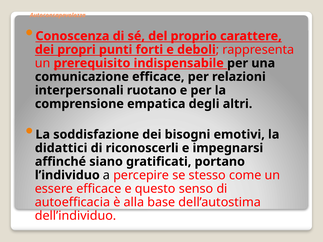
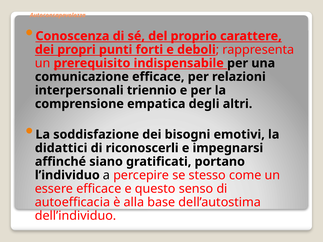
ruotano: ruotano -> triennio (152, 90)
